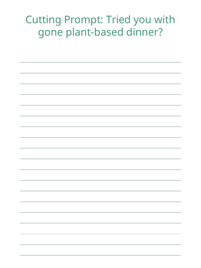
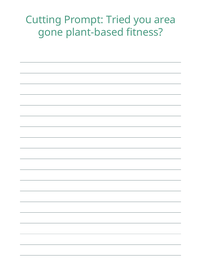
with: with -> area (165, 20)
dinner: dinner -> fitness (145, 32)
